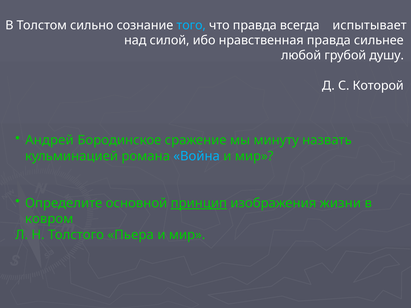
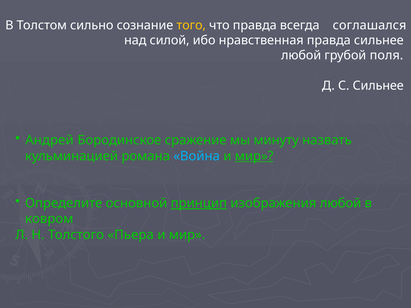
того colour: light blue -> yellow (191, 25)
испытывает: испытывает -> соглашался (370, 25)
душу: душу -> поля (387, 56)
С Которой: Которой -> Сильнее (378, 86)
мир underline: none -> present (254, 156)
изображения жизни: жизни -> любой (341, 203)
